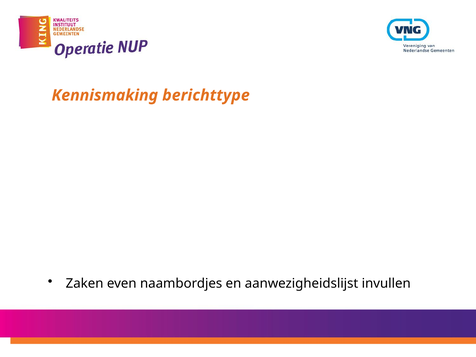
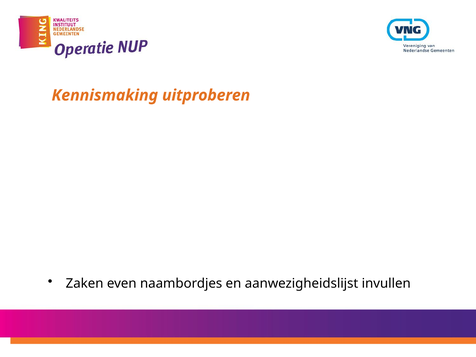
berichttype: berichttype -> uitproberen (206, 95)
